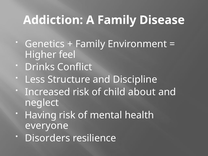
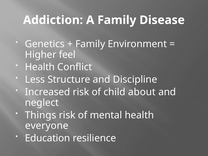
Drinks: Drinks -> Health (40, 67)
Having: Having -> Things (41, 115)
Disorders: Disorders -> Education (48, 138)
